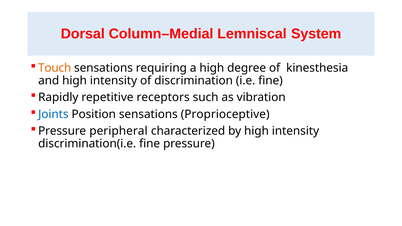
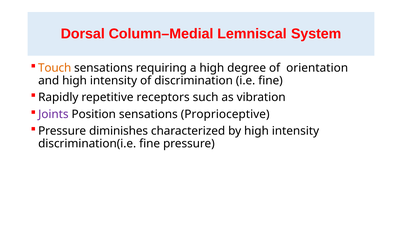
kinesthesia: kinesthesia -> orientation (317, 68)
Joints colour: blue -> purple (53, 114)
peripheral: peripheral -> diminishes (119, 131)
